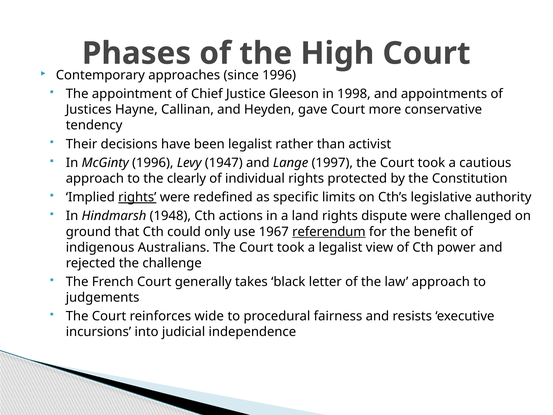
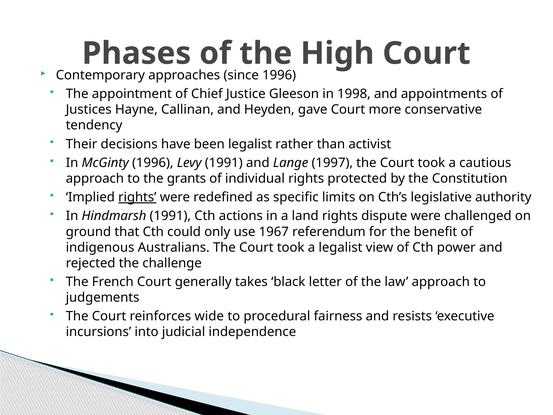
Levy 1947: 1947 -> 1991 (224, 163)
clearly: clearly -> grants (186, 178)
Hindmarsh 1948: 1948 -> 1991 (170, 216)
referendum underline: present -> none (329, 232)
